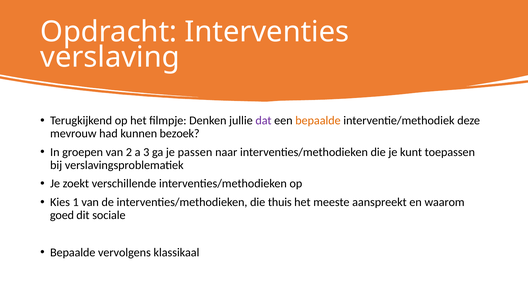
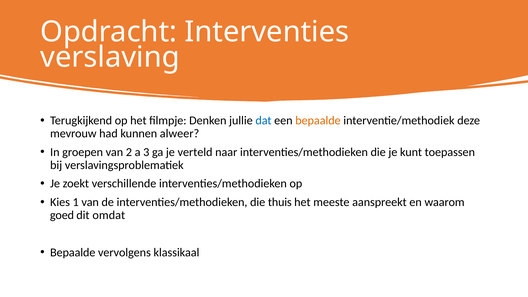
dat colour: purple -> blue (263, 120)
bezoek: bezoek -> alweer (180, 134)
passen: passen -> verteld (195, 152)
sociale: sociale -> omdat (109, 215)
